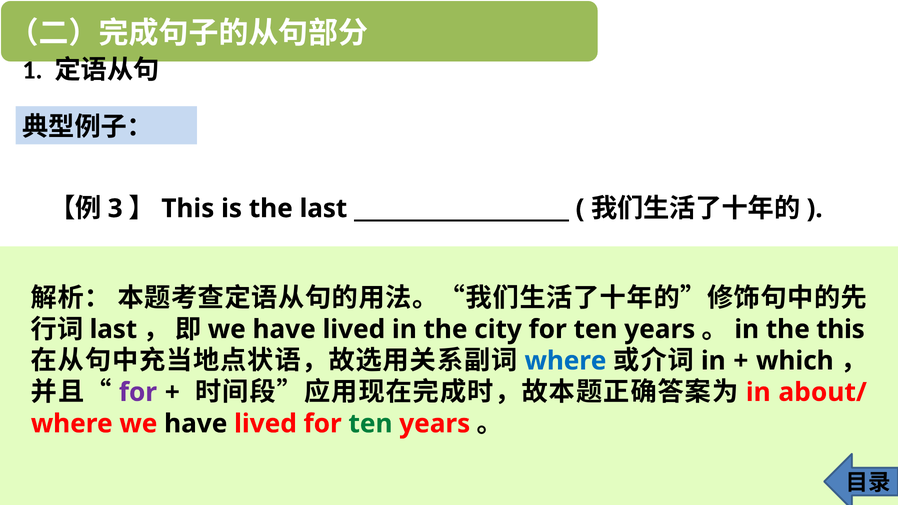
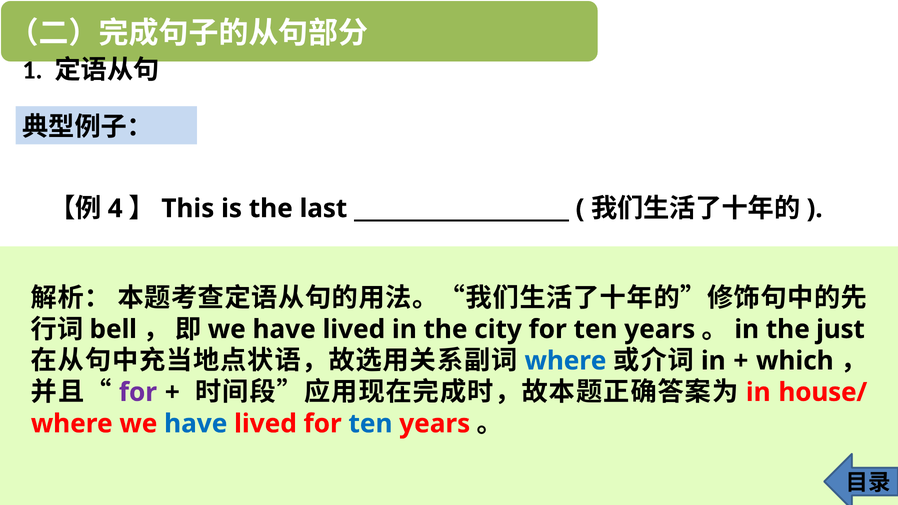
3: 3 -> 4 (115, 209)
last: last -> bell (113, 329)
the this: this -> just (840, 329)
about/: about/ -> house/ (823, 392)
have colour: black -> blue (196, 424)
ten colour: green -> blue (370, 424)
